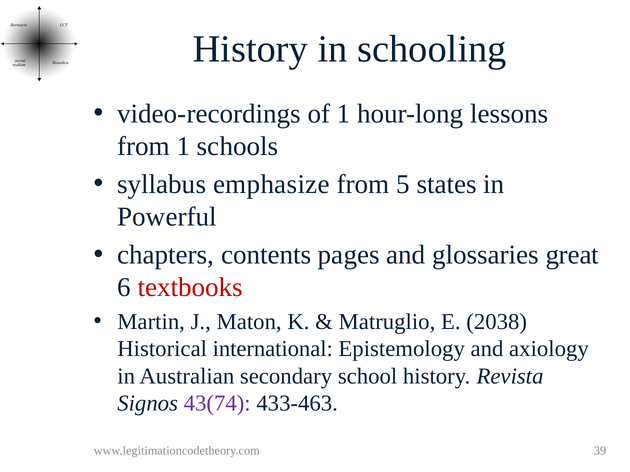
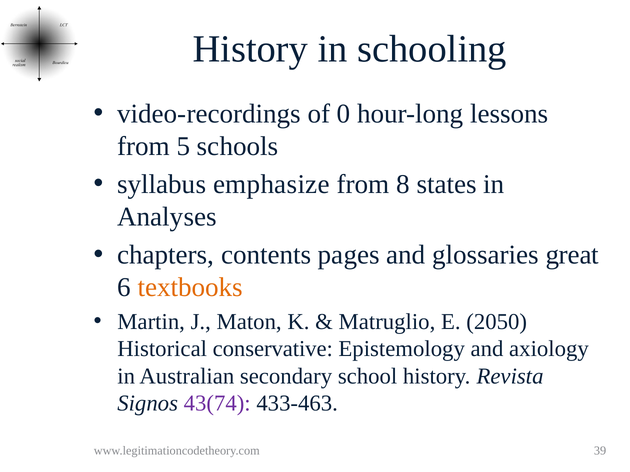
of 1: 1 -> 0 (344, 114)
from 1: 1 -> 5 (183, 146)
5: 5 -> 8 (403, 184)
Powerful: Powerful -> Analyses (167, 217)
textbooks colour: red -> orange (190, 288)
2038: 2038 -> 2050 (497, 322)
international: international -> conservative (273, 349)
